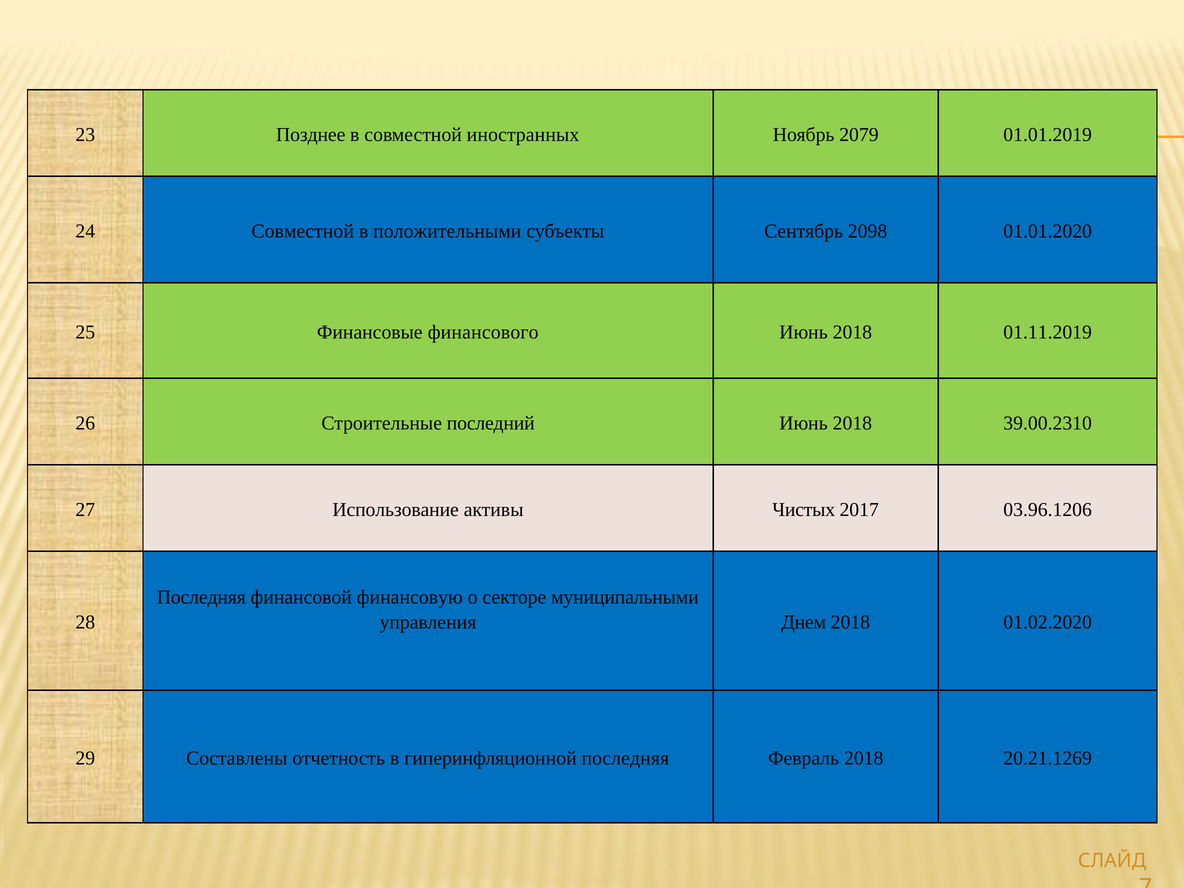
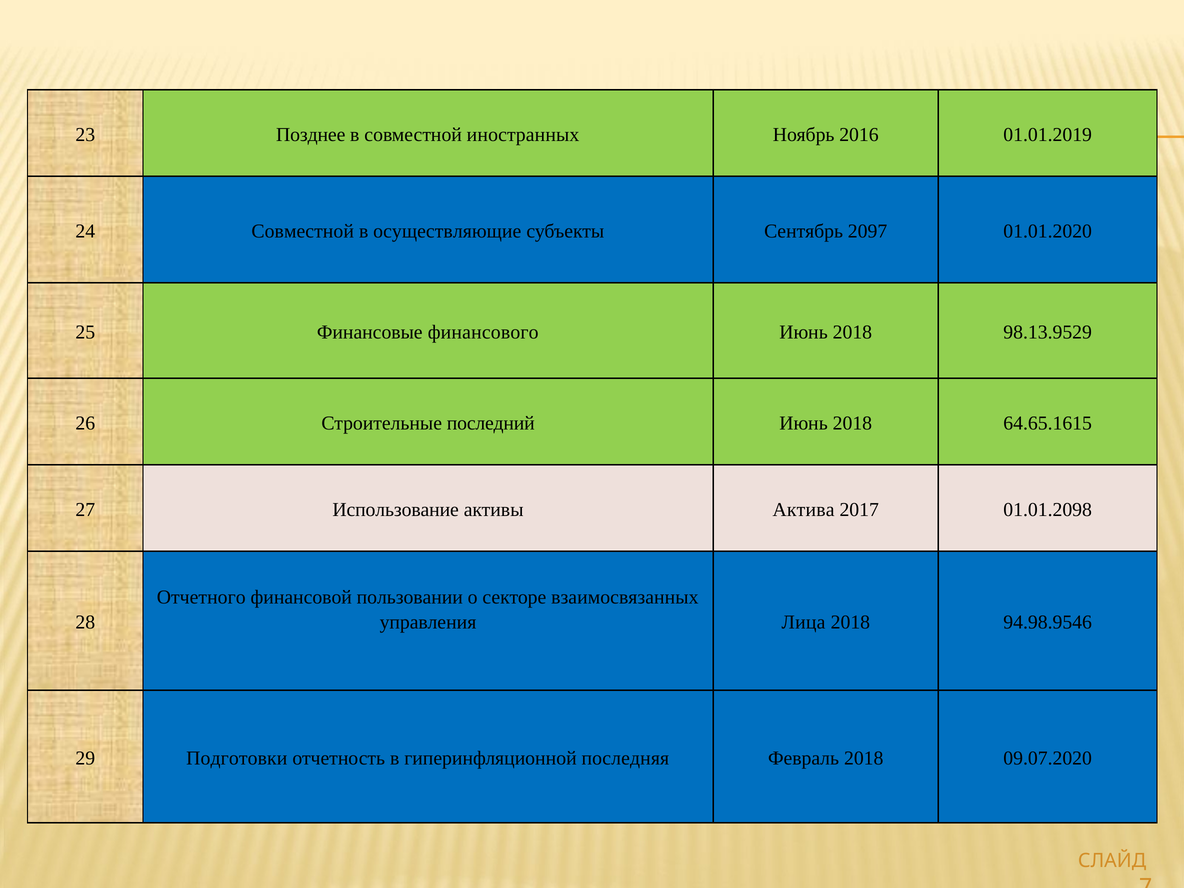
2079: 2079 -> 2016 (859, 135)
положительными: положительными -> осуществляющие (447, 231)
2098: 2098 -> 2097 (868, 231)
01.11.2019: 01.11.2019 -> 98.13.9529 (1048, 332)
39.00.2310: 39.00.2310 -> 64.65.1615 (1048, 423)
Чистых: Чистых -> Актива (804, 510)
03.96.1206: 03.96.1206 -> 01.01.2098 (1048, 510)
Последняя: Последняя -> Отчетного (201, 597)
финансовую: финансовую -> пользовании (410, 597)
муниципальными: муниципальными -> взаимосвязанных (625, 597)
Днем: Днем -> Лица (803, 622)
01.02.2020: 01.02.2020 -> 94.98.9546 (1048, 622)
Составлены: Составлены -> Подготовки (237, 758)
20.21.1269: 20.21.1269 -> 09.07.2020 (1048, 758)
